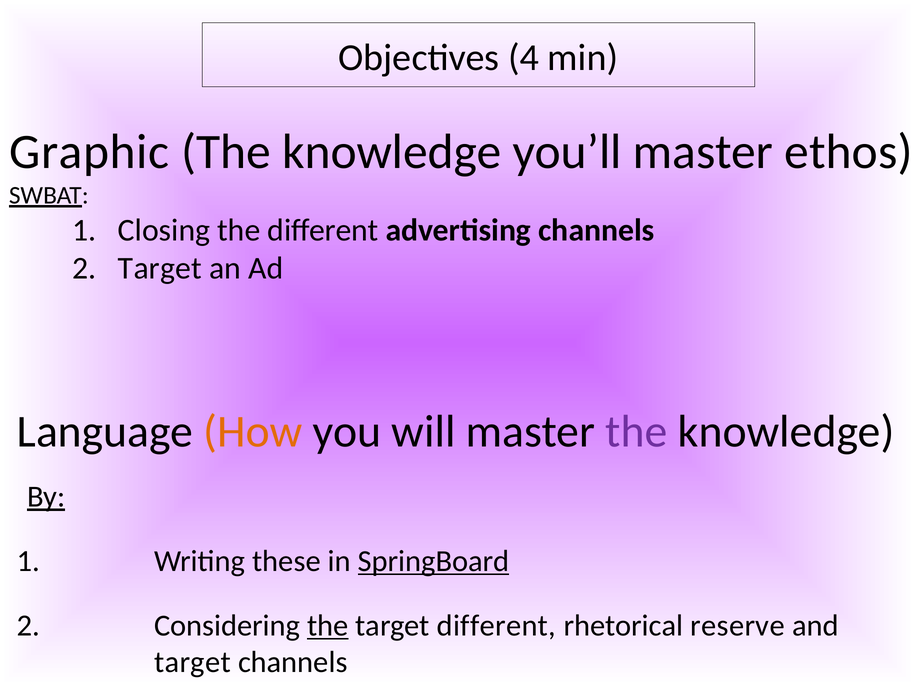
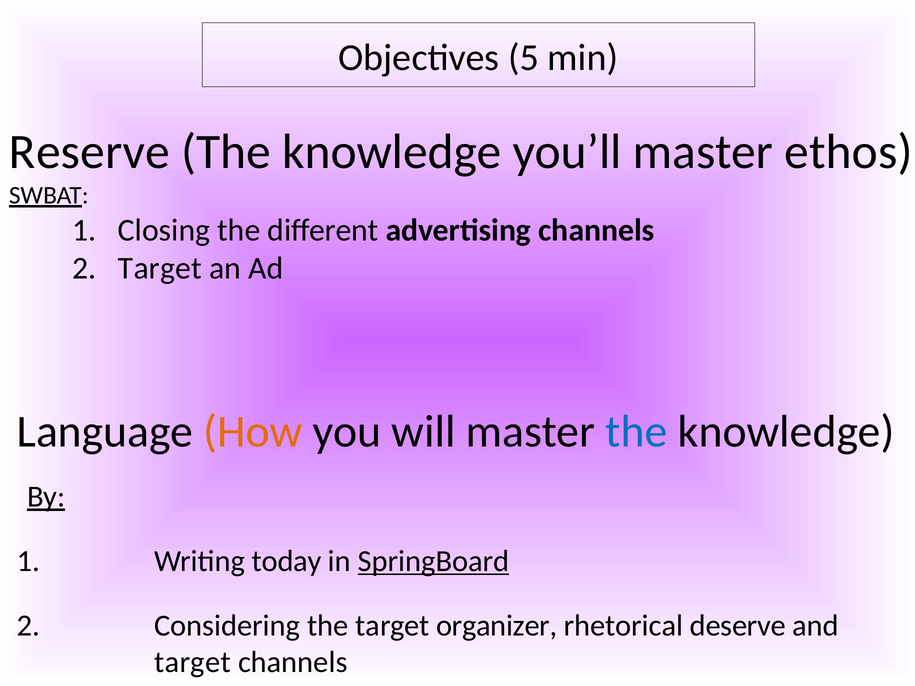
4: 4 -> 5 (523, 58)
Graphic: Graphic -> Reserve (89, 152)
the colour: purple -> blue (636, 432)
these: these -> today (287, 561)
the underline: present -> none (328, 626)
target different: different -> organizer (497, 626)
reserve: reserve -> deserve (738, 626)
